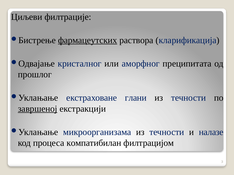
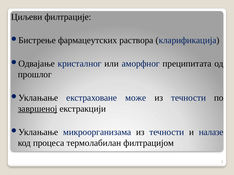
фармацеутских underline: present -> none (88, 40)
глани: глани -> може (136, 98)
компатибилан: компатибилан -> термолабилан (94, 143)
